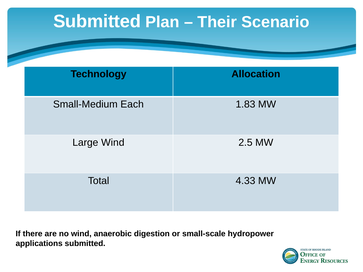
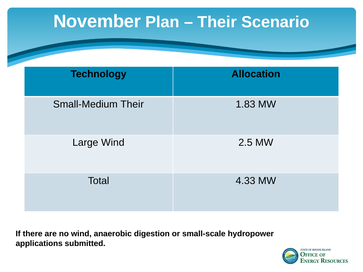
Submitted: Submitted -> November (97, 22)
Small-Medium Each: Each -> Their (132, 104)
